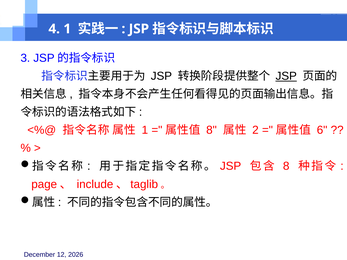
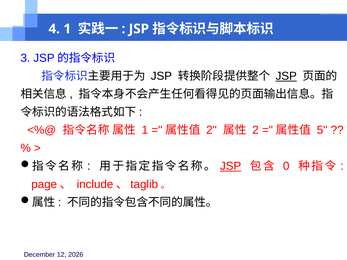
8: 8 -> 2 (211, 130)
6: 6 -> 5 (322, 130)
JSP underline: none -> present (231, 166)
8: 8 -> 0 (286, 166)
